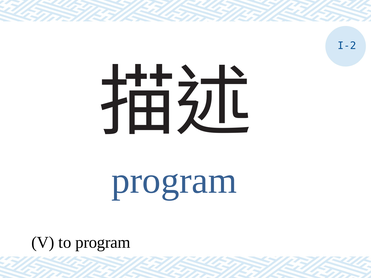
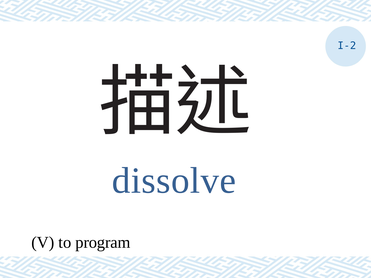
program: program -> dissolve (174, 181)
